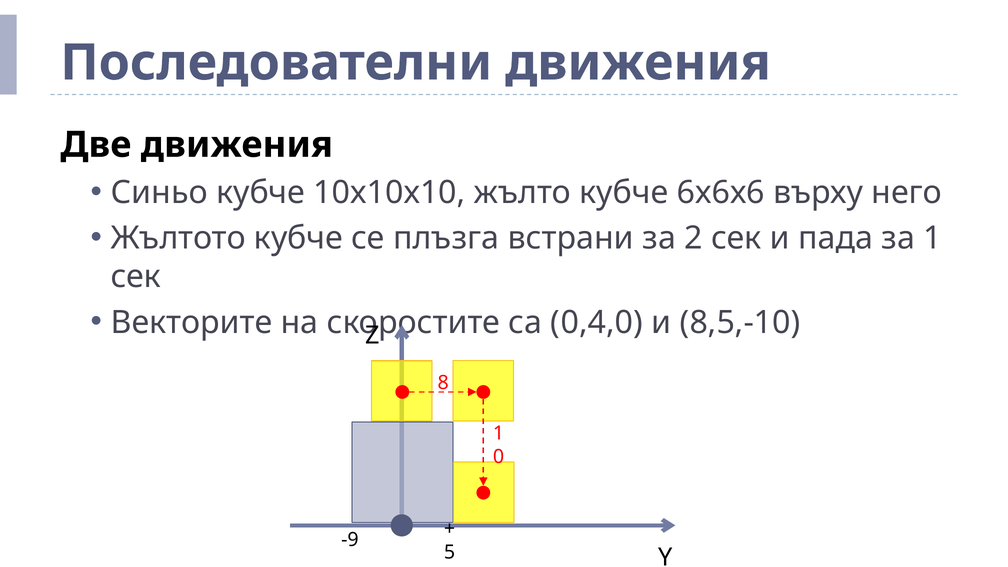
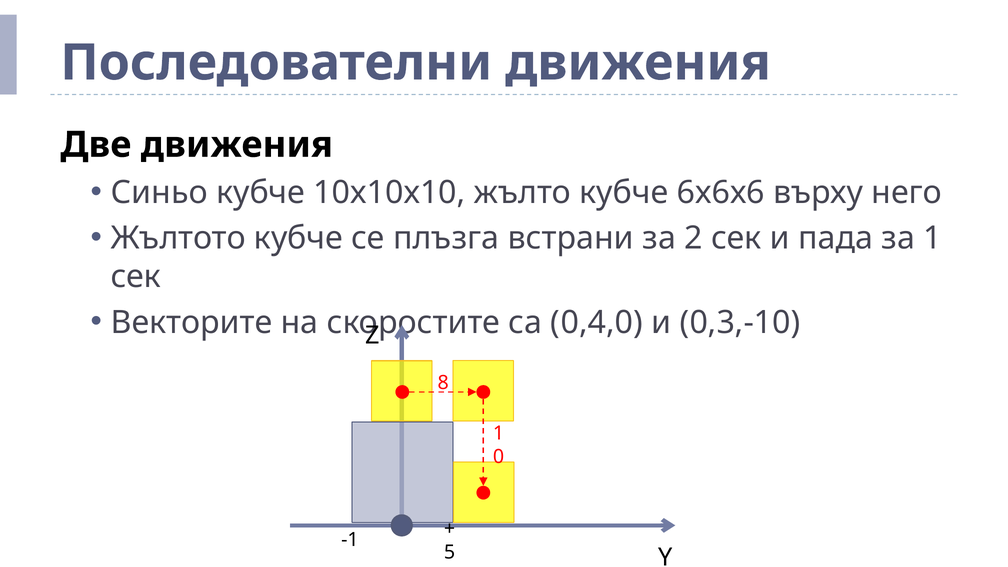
8,5,-10: 8,5,-10 -> 0,3,-10 (740, 322)
-9: -9 -> -1 (350, 540)
